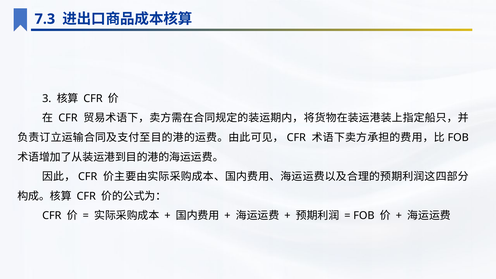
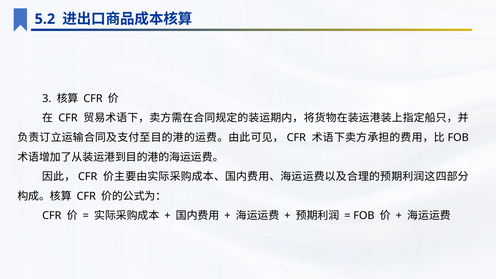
7.3: 7.3 -> 5.2 (45, 19)
